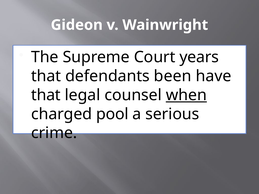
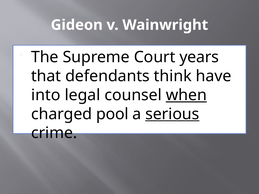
been: been -> think (173, 76)
that: that -> into (46, 95)
serious underline: none -> present (172, 114)
